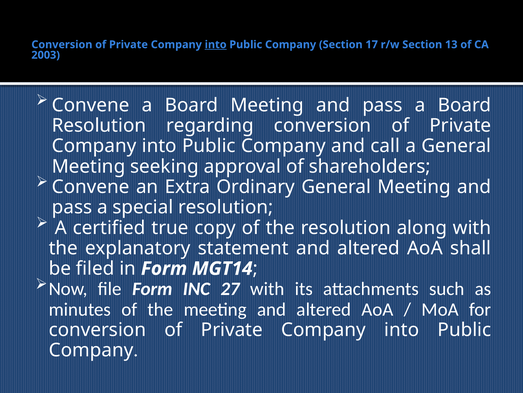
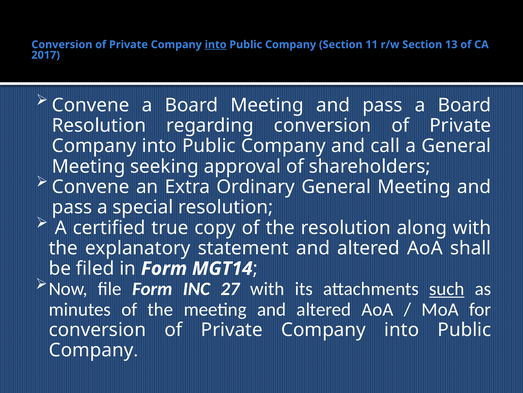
17: 17 -> 11 (372, 45)
2003: 2003 -> 2017 (46, 55)
such underline: none -> present (447, 289)
